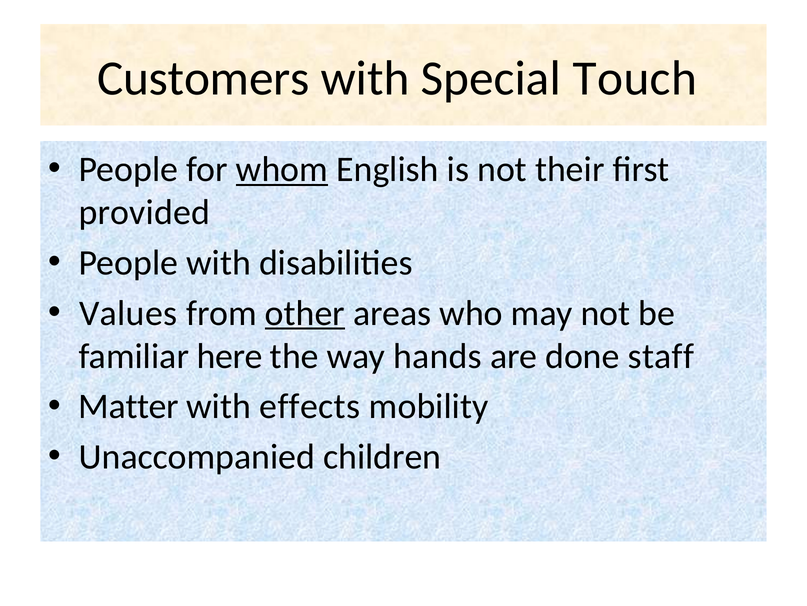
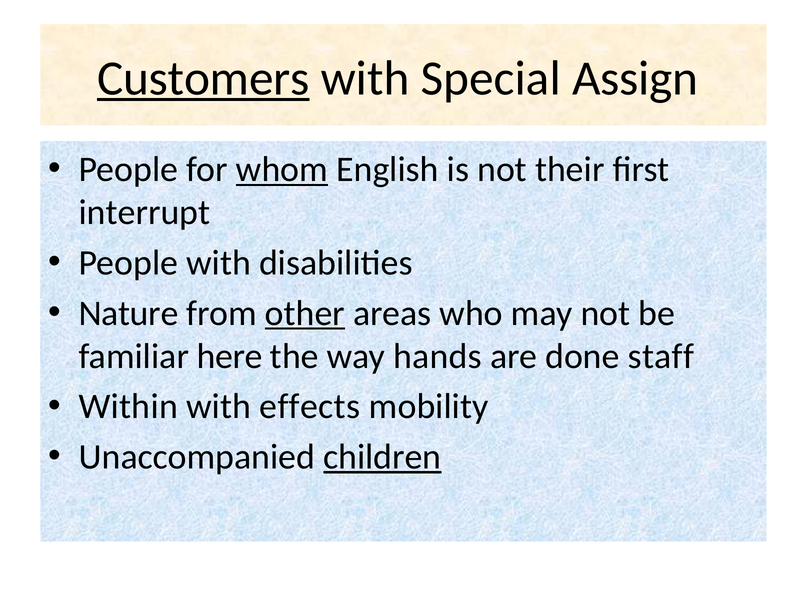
Customers underline: none -> present (203, 78)
Touch: Touch -> Assign (635, 78)
provided: provided -> interrupt (144, 212)
Values: Values -> Nature (129, 313)
Matter: Matter -> Within (128, 406)
children underline: none -> present (382, 456)
